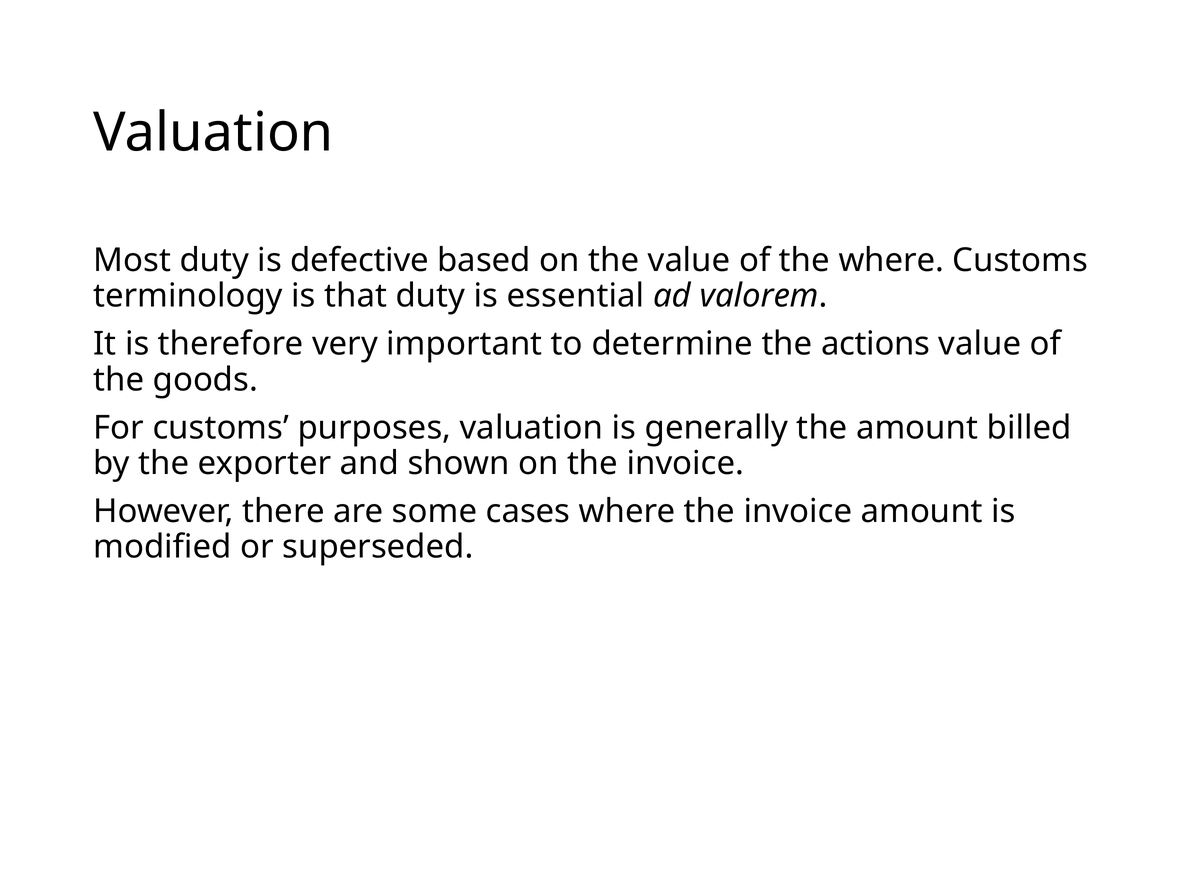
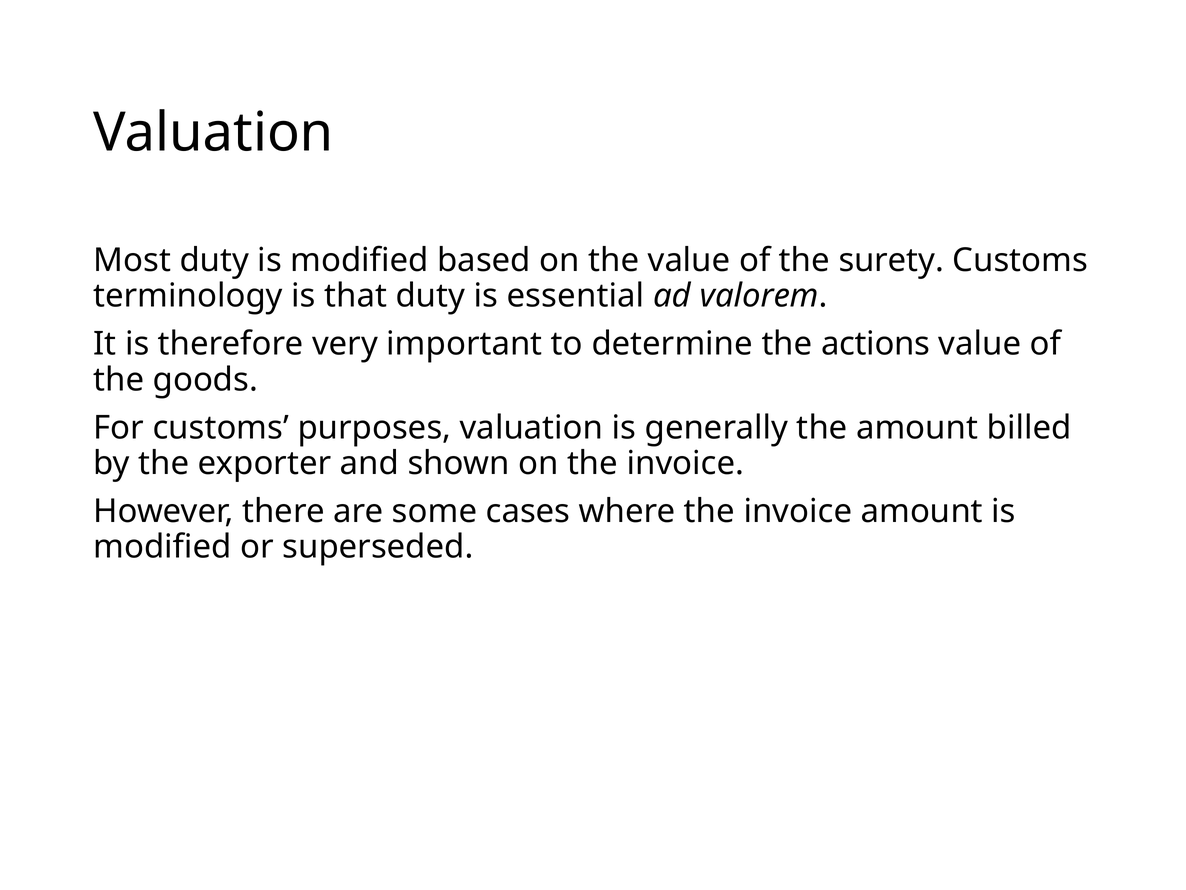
duty is defective: defective -> modified (360, 260)
the where: where -> surety (891, 260)
